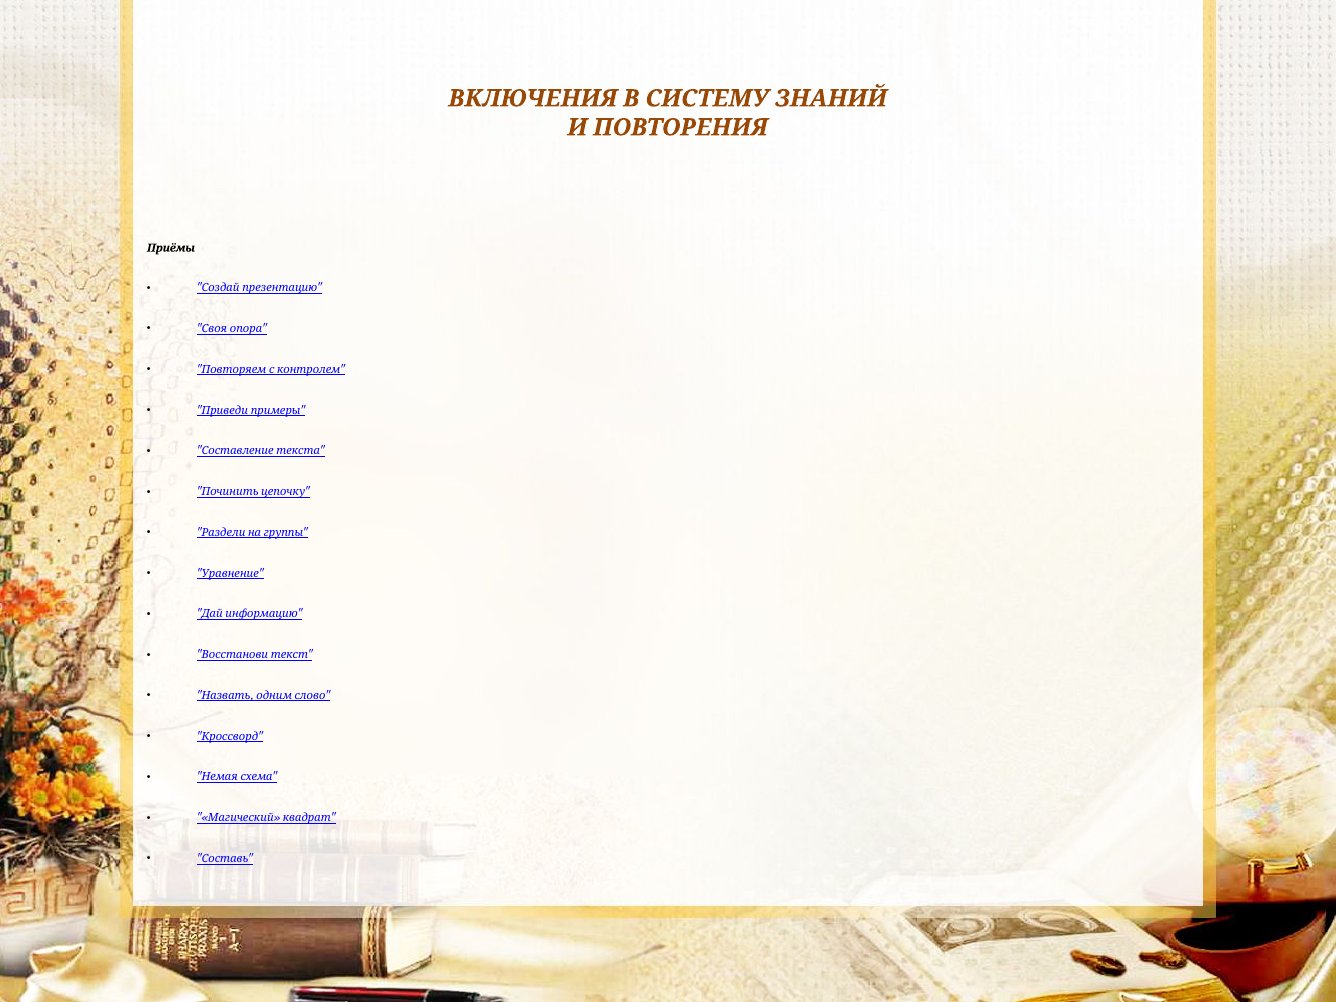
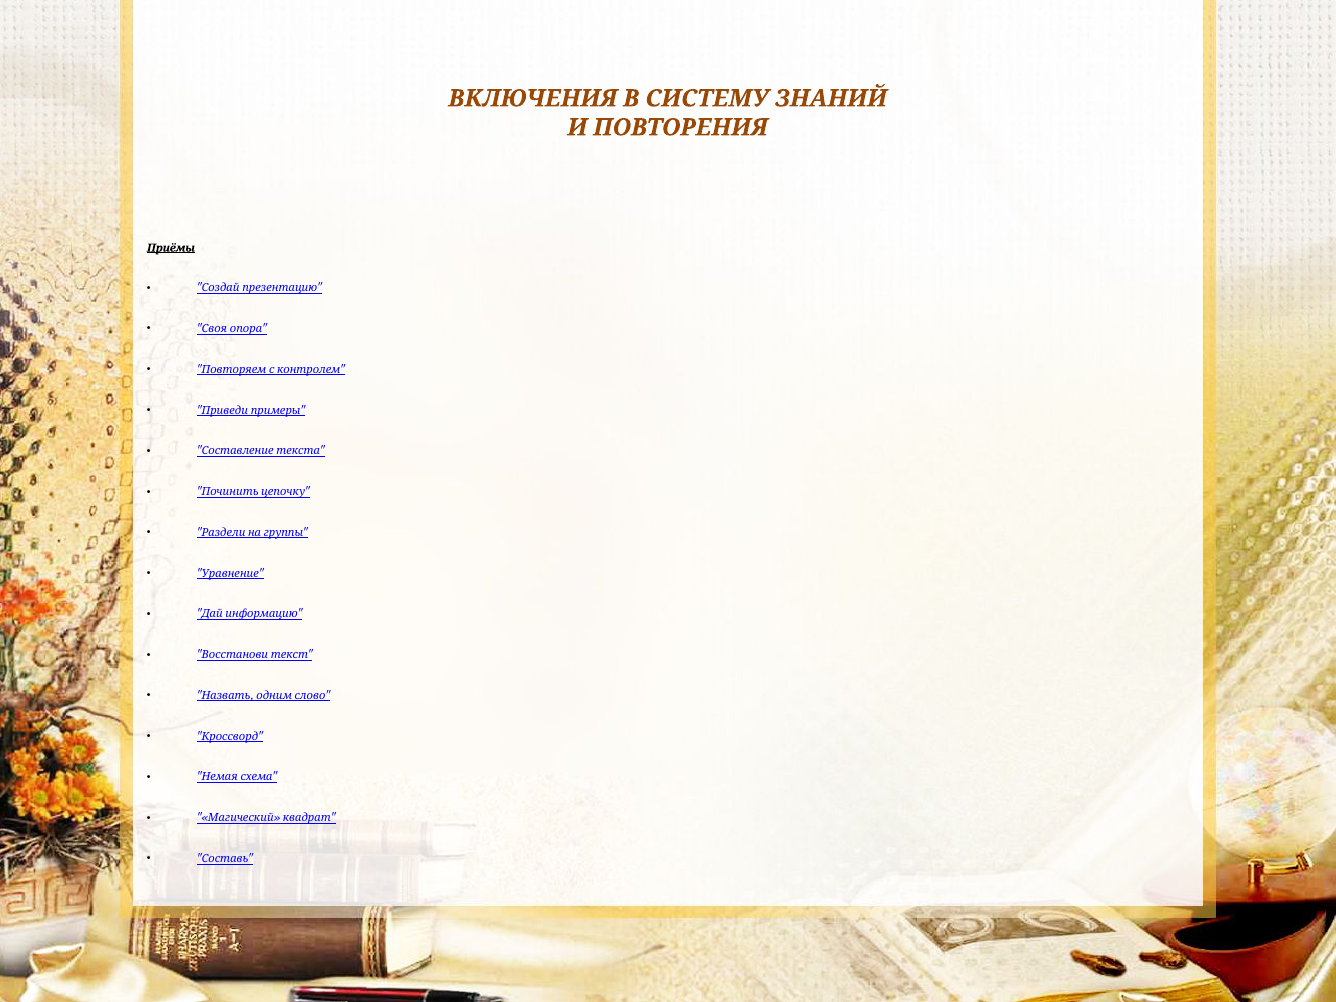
Приёмы underline: none -> present (171, 248)
